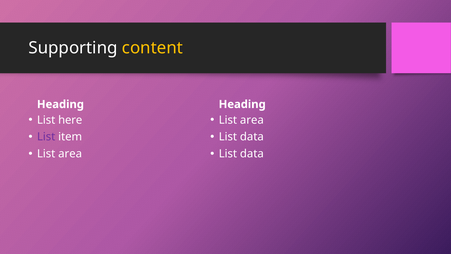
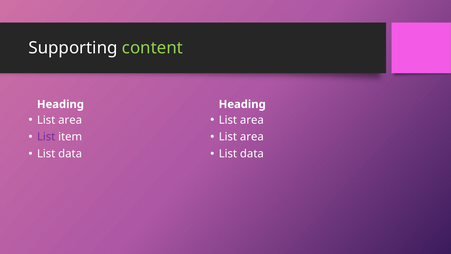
content colour: yellow -> light green (152, 48)
here: here -> area (70, 120)
data: data -> area (252, 137)
area: area -> data (70, 154)
